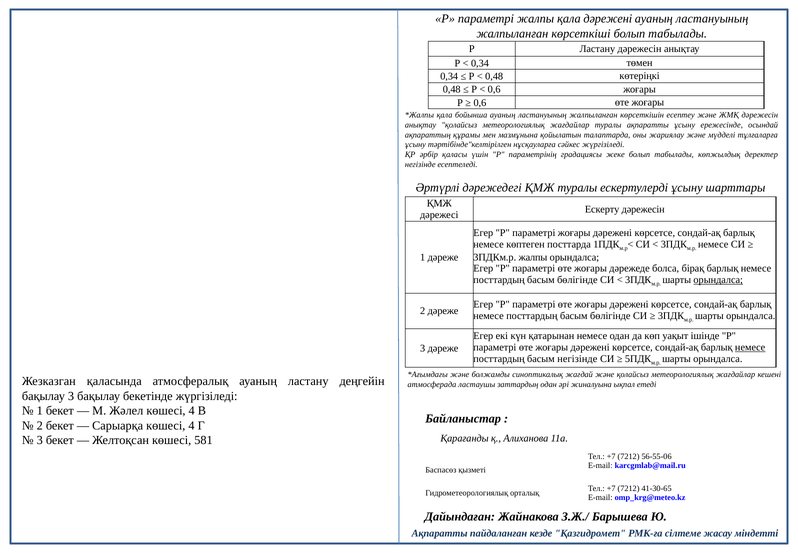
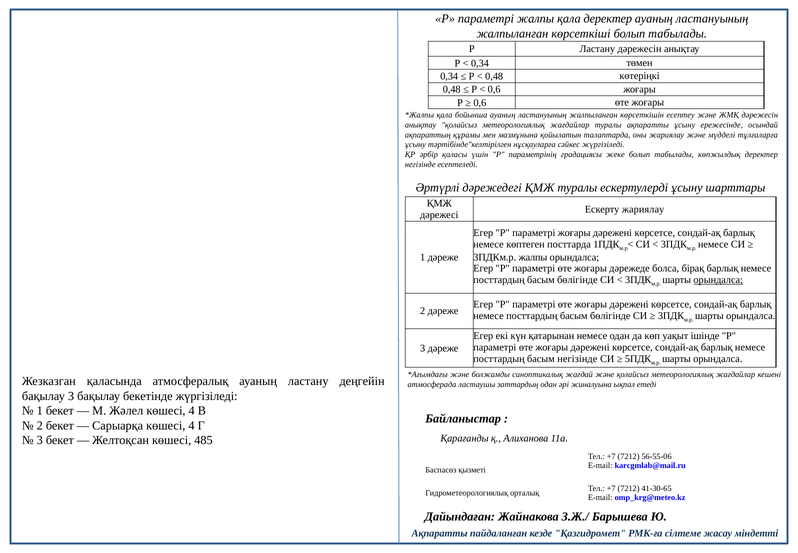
қала дәрежені: дәрежені -> деректер (608, 19)
Ескерту дәрежесін: дәрежесін -> жариялау (643, 209)
немесе underline: present -> none (750, 347)
581: 581 -> 485 (204, 440)
